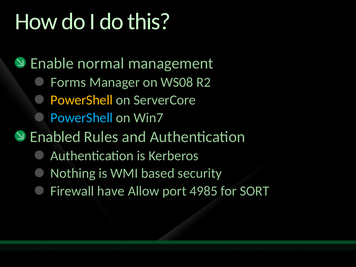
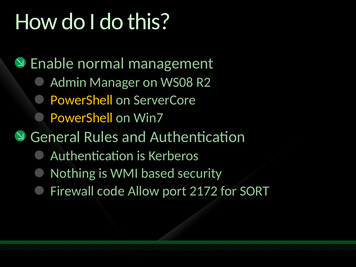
Forms: Forms -> Admin (68, 82)
PowerShell colour: light blue -> yellow (82, 118)
Enabled: Enabled -> General (55, 137)
have: have -> code (111, 191)
4985: 4985 -> 2172 (204, 191)
